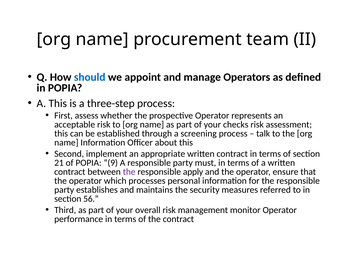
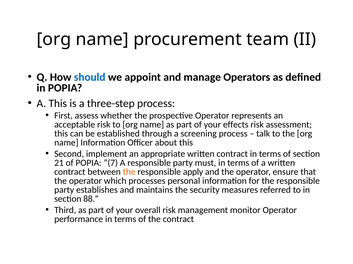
checks: checks -> effects (236, 125)
9: 9 -> 7 (111, 163)
the colour: purple -> orange (129, 172)
56: 56 -> 88 (91, 199)
